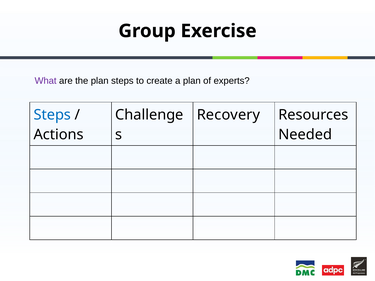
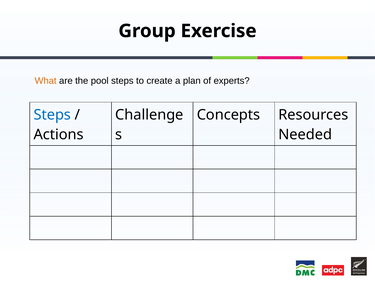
What colour: purple -> orange (46, 81)
the plan: plan -> pool (100, 81)
Recovery: Recovery -> Concepts (228, 115)
